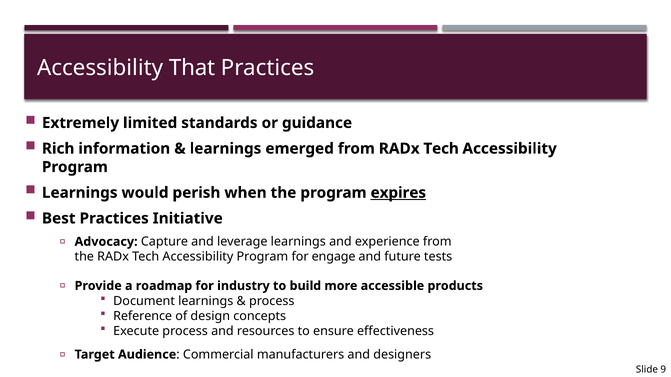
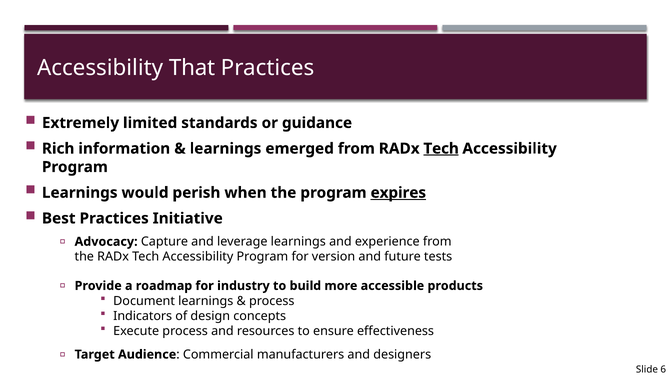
Tech underline: none -> present (441, 149)
engage: engage -> version (334, 257)
Reference: Reference -> Indicators (143, 316)
9: 9 -> 6 (663, 370)
